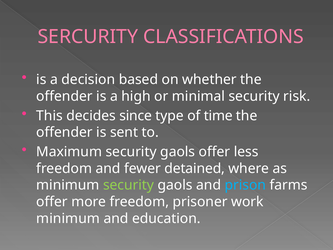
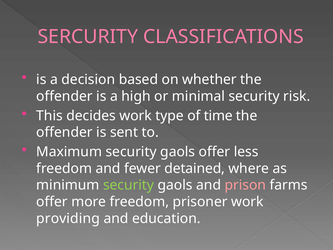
decides since: since -> work (136, 116)
prison colour: light blue -> pink (245, 185)
minimum: minimum -> providing (68, 218)
